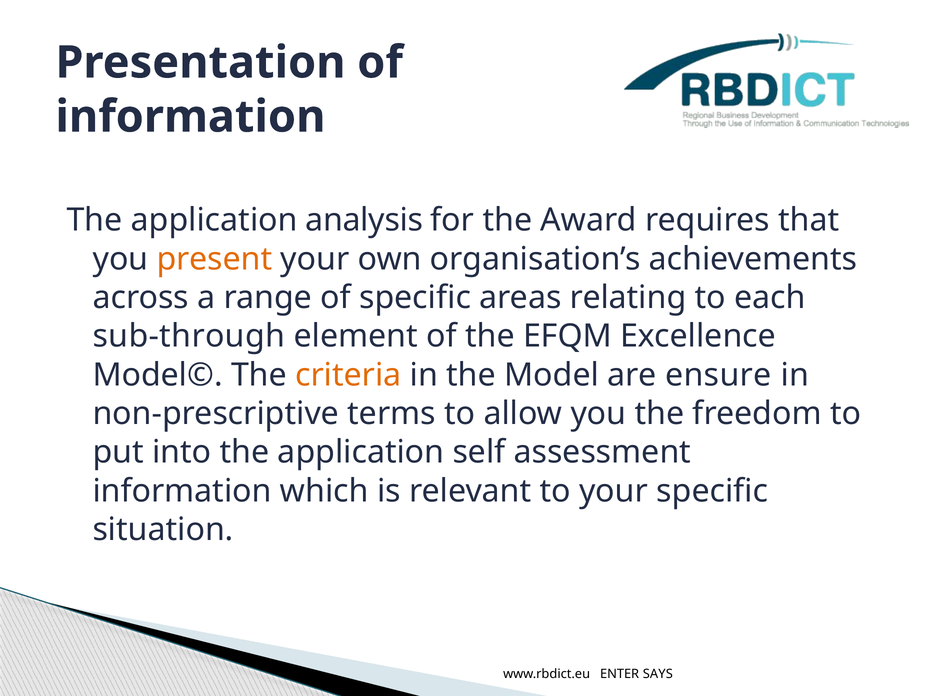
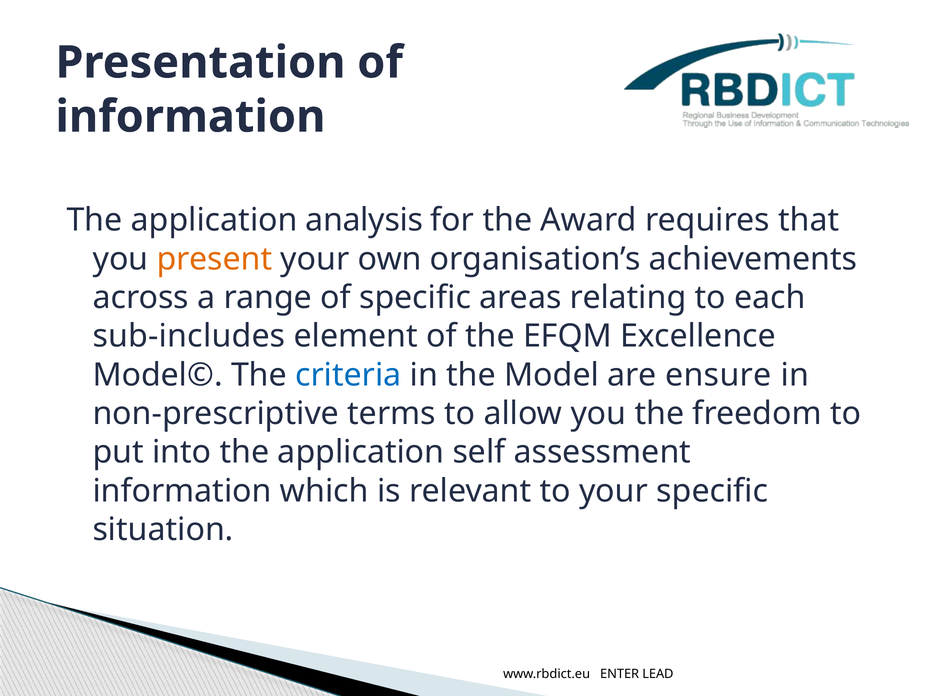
sub-through: sub-through -> sub-includes (189, 336)
criteria colour: orange -> blue (348, 375)
SAYS: SAYS -> LEAD (658, 673)
